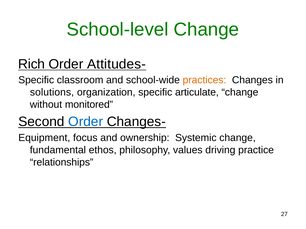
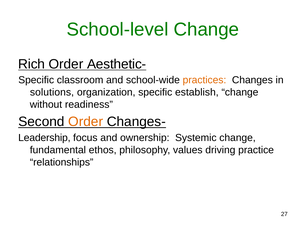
Attitudes-: Attitudes- -> Aesthetic- (117, 64)
articulate: articulate -> establish (197, 93)
monitored: monitored -> readiness (89, 105)
Order colour: blue -> orange (86, 122)
Equipment: Equipment -> Leadership (44, 138)
